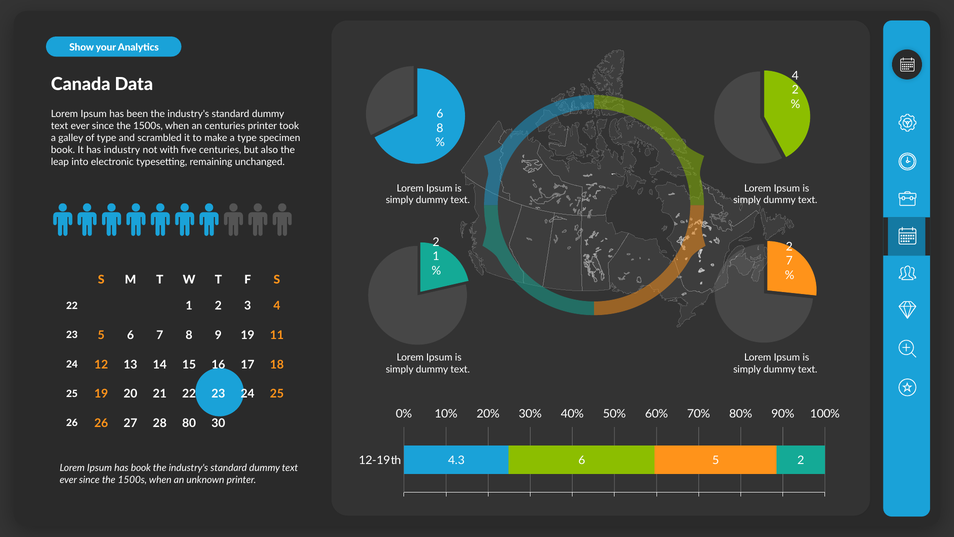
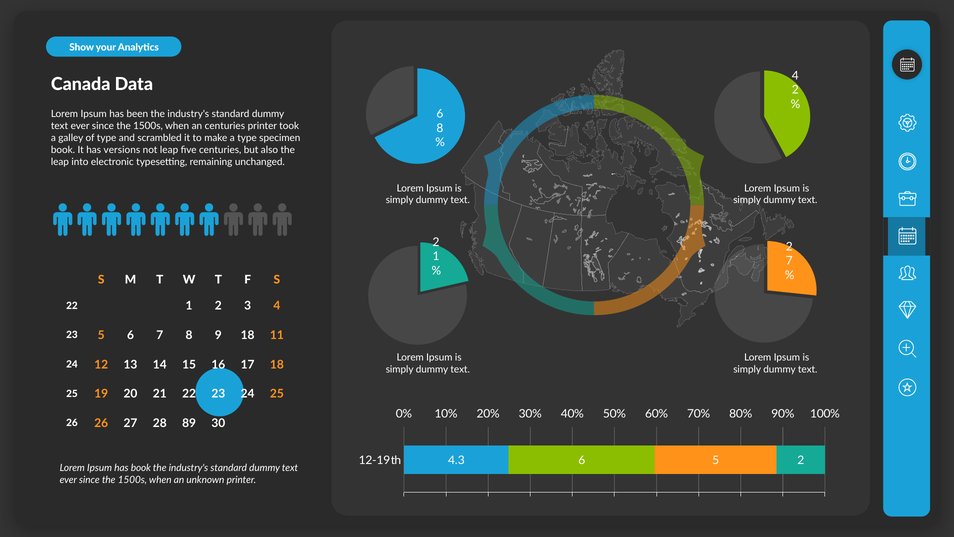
industry: industry -> versions (122, 150)
not with: with -> leap (169, 150)
9 19: 19 -> 18 (248, 335)
80: 80 -> 89 (189, 423)
